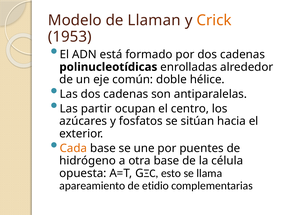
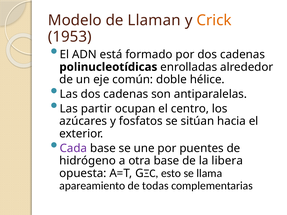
Cada colour: orange -> purple (73, 148)
célula: célula -> libera (227, 161)
etidio: etidio -> todas (155, 186)
